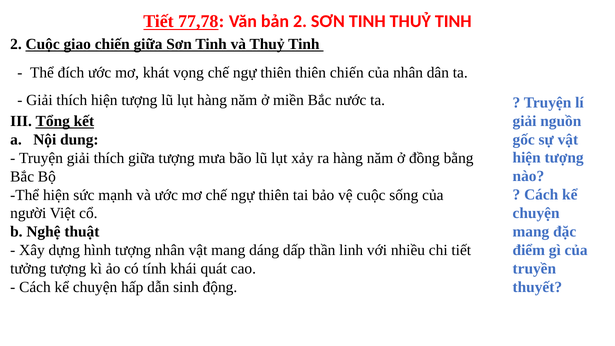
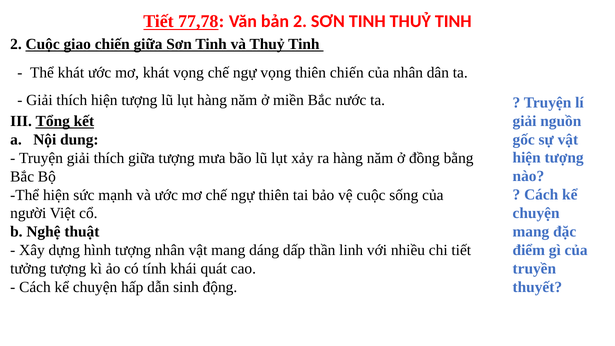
Thể đích: đích -> khát (71, 72)
vọng chế ngự thiên: thiên -> vọng (276, 72)
